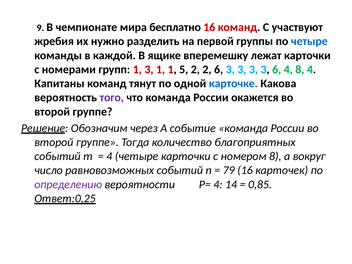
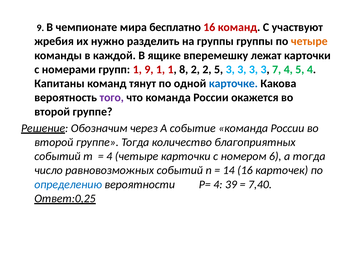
на первой: первой -> группы (215, 41)
четыре colour: blue -> orange (309, 41)
1 3: 3 -> 9 (149, 69)
5: 5 -> 8 (184, 69)
2 6: 6 -> 5 (219, 69)
3 6: 6 -> 7 (277, 69)
4 8: 8 -> 5 (300, 69)
номером 8: 8 -> 6 (275, 156)
а вокруг: вокруг -> тогда (309, 156)
79: 79 -> 14 (229, 170)
определению colour: purple -> blue (68, 184)
14: 14 -> 39 (231, 184)
0,85: 0,85 -> 7,40 (260, 184)
